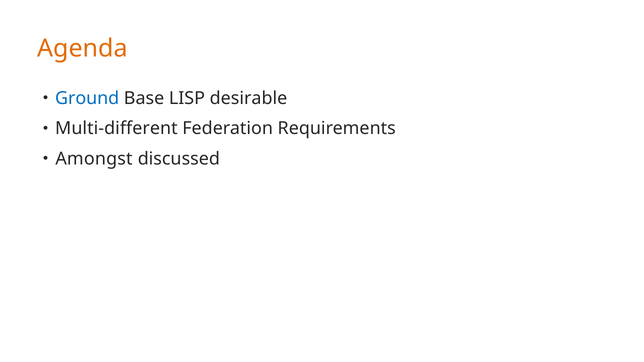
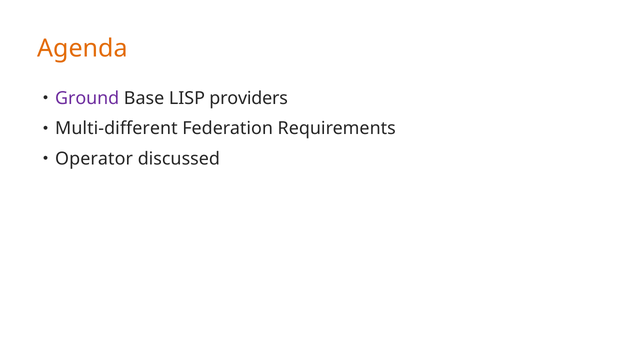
Ground colour: blue -> purple (87, 98)
desirable: desirable -> providers (249, 98)
Amongst: Amongst -> Operator (94, 159)
